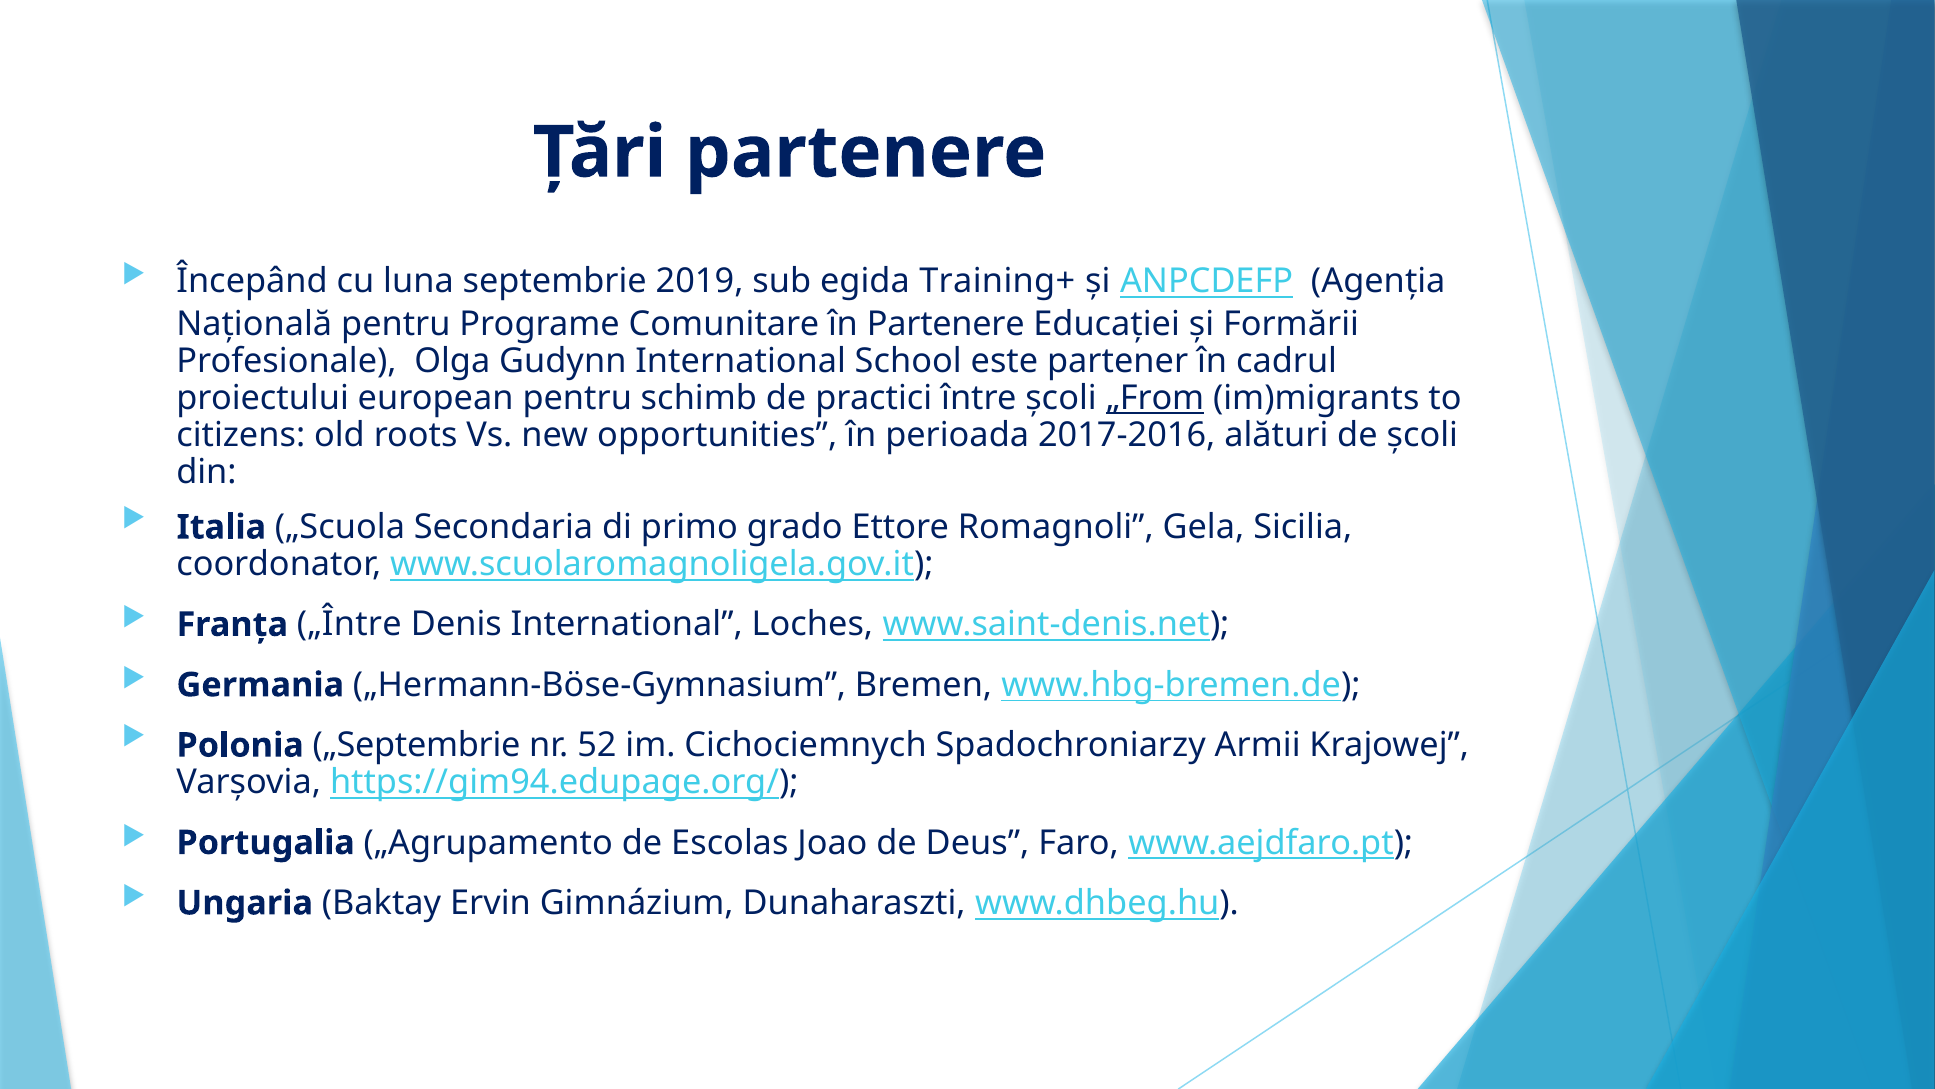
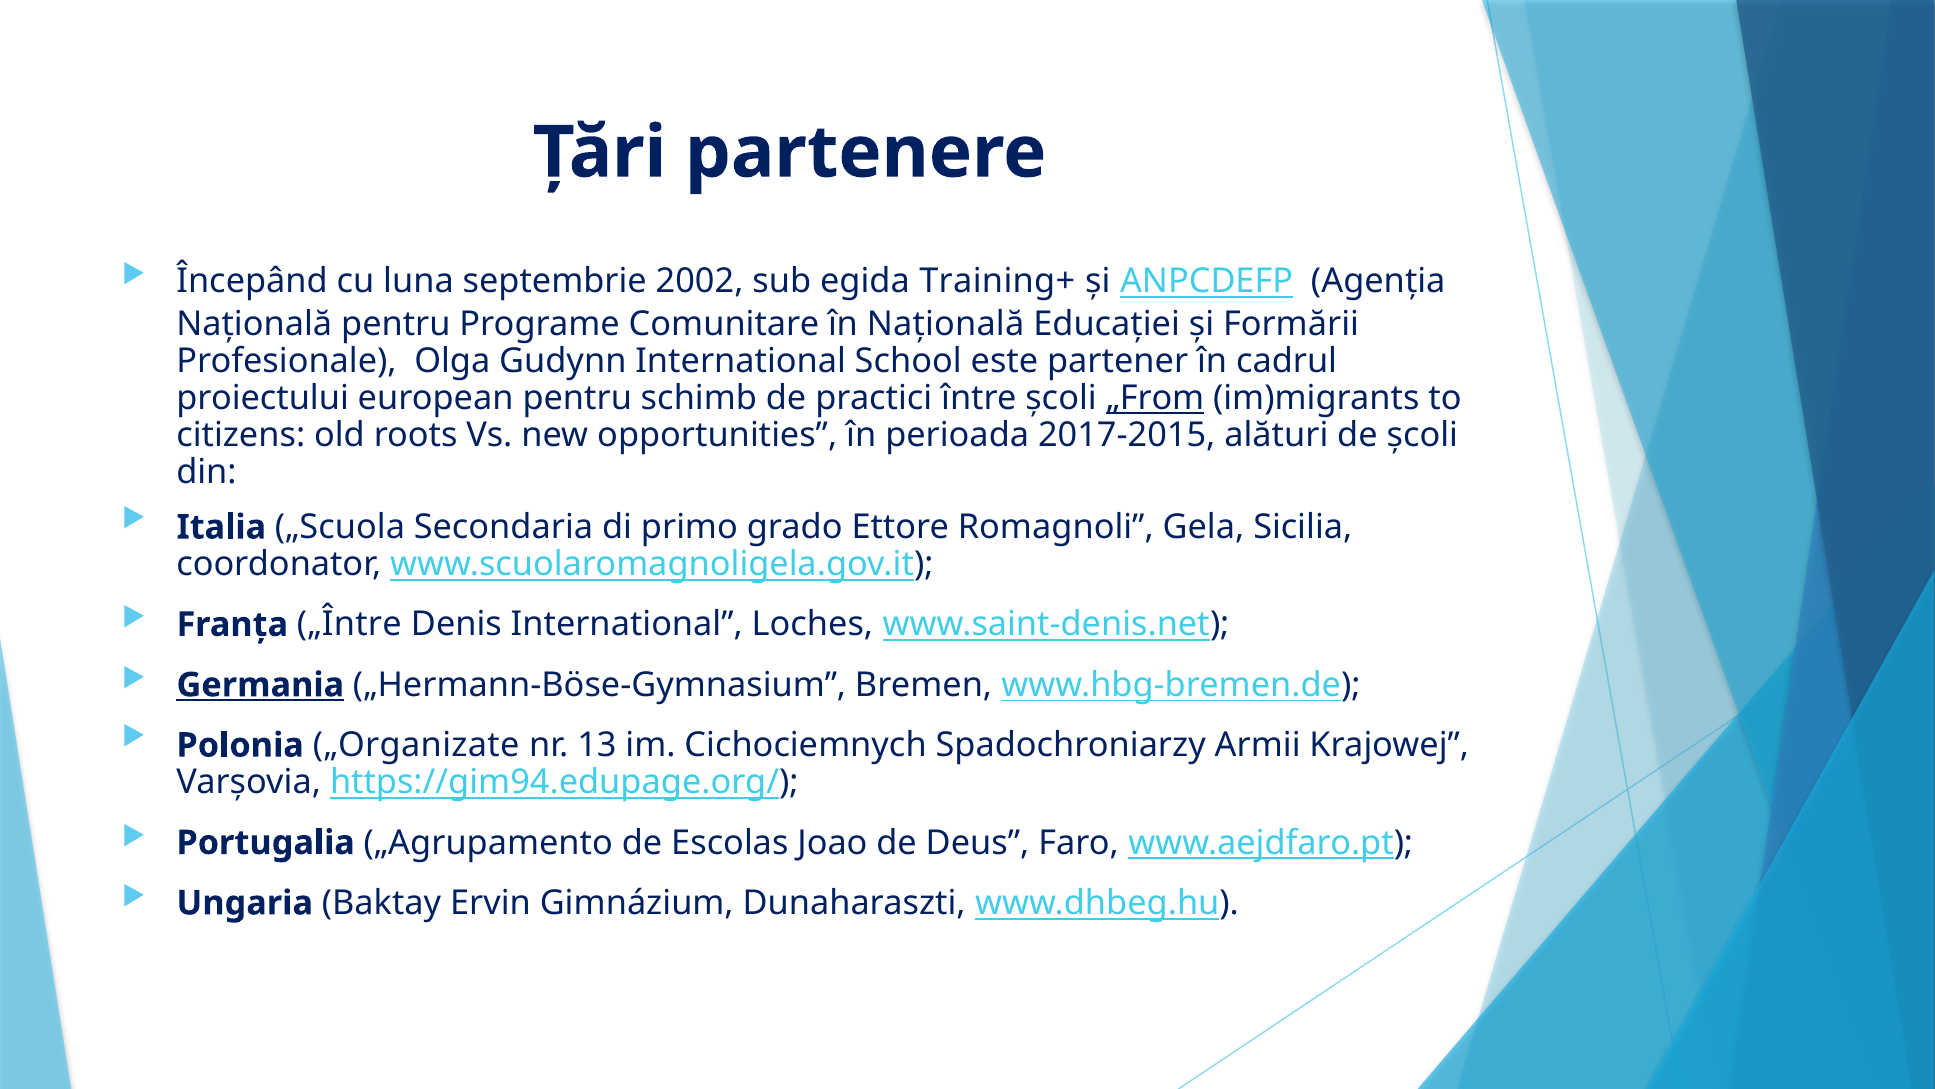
2019: 2019 -> 2002 (700, 282)
în Partenere: Partenere -> Națională (946, 324)
2017-2016: 2017-2016 -> 2017-2015 (1127, 435)
Germania underline: none -> present (260, 685)
„Septembrie: „Septembrie -> „Organizate (416, 745)
52: 52 -> 13 (597, 745)
